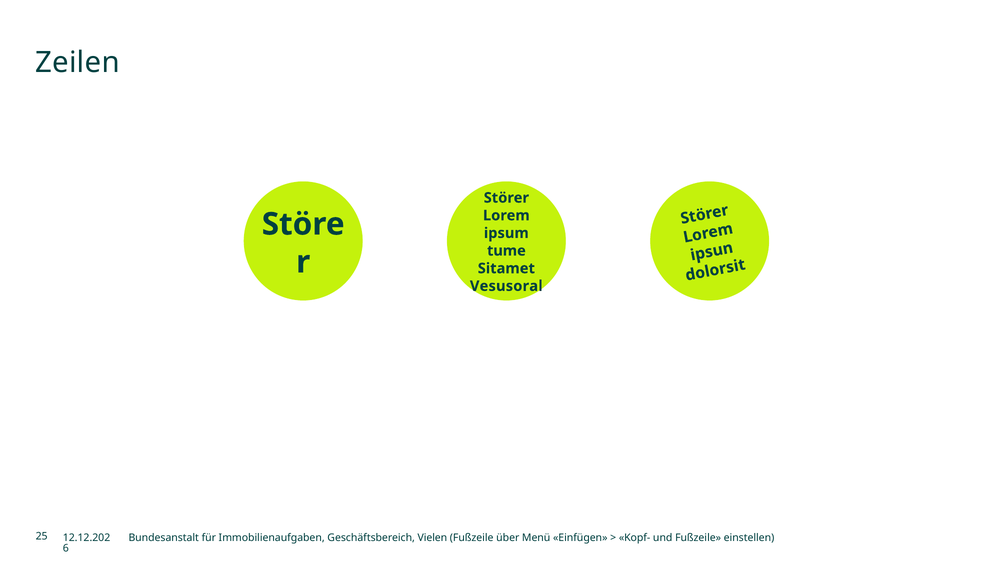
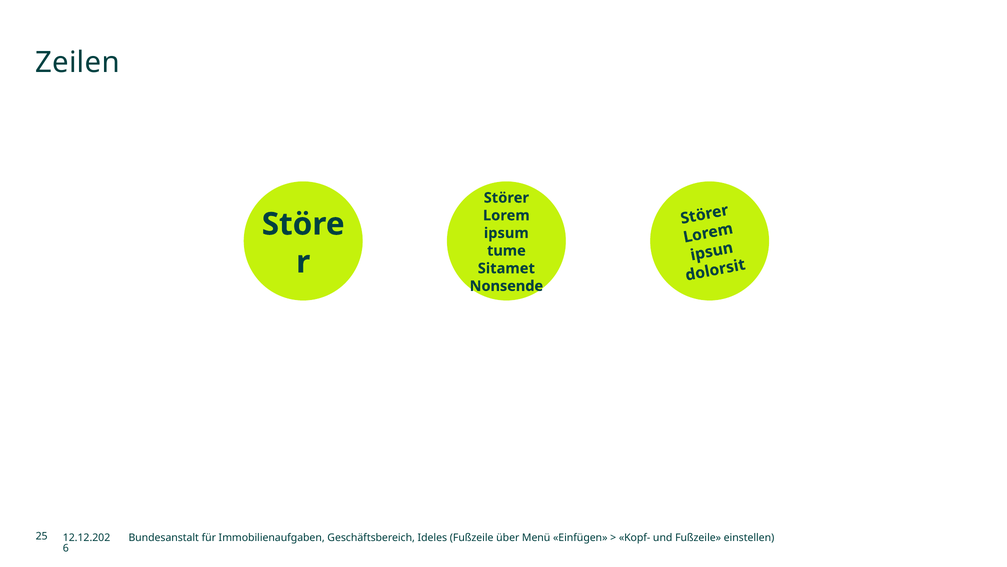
Vesusoral: Vesusoral -> Nonsende (506, 286)
Vielen: Vielen -> Ideles (432, 537)
